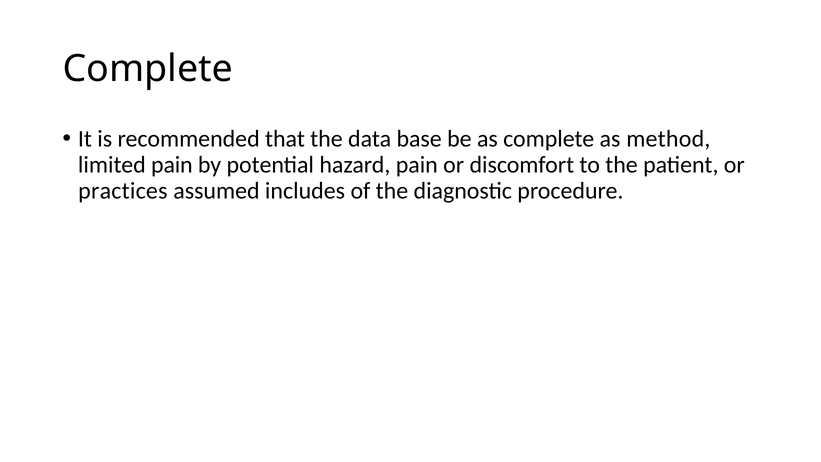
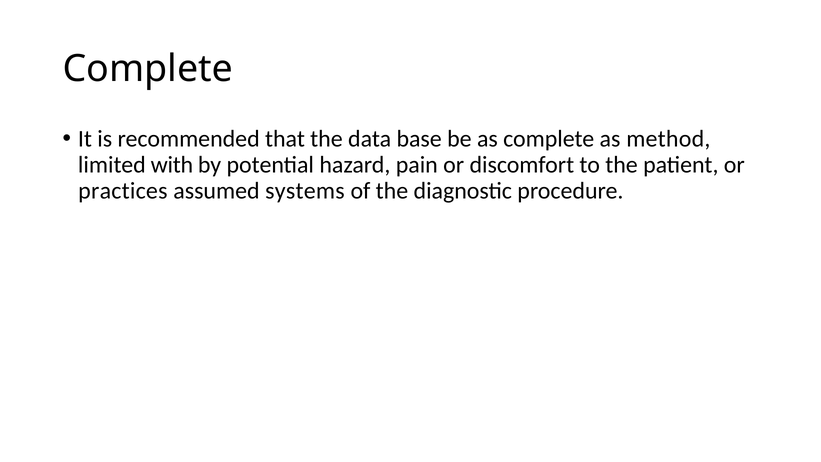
limited pain: pain -> with (172, 165)
includes: includes -> systems (305, 191)
